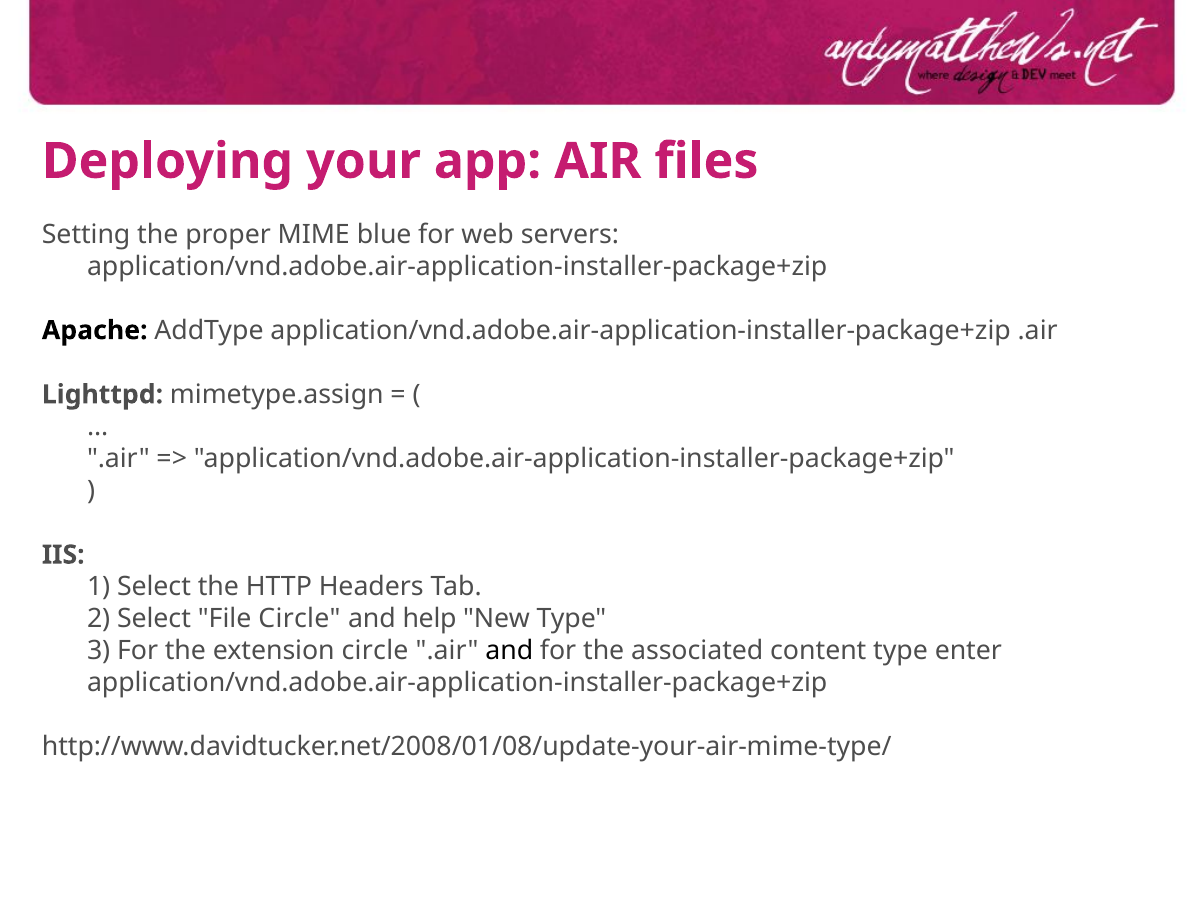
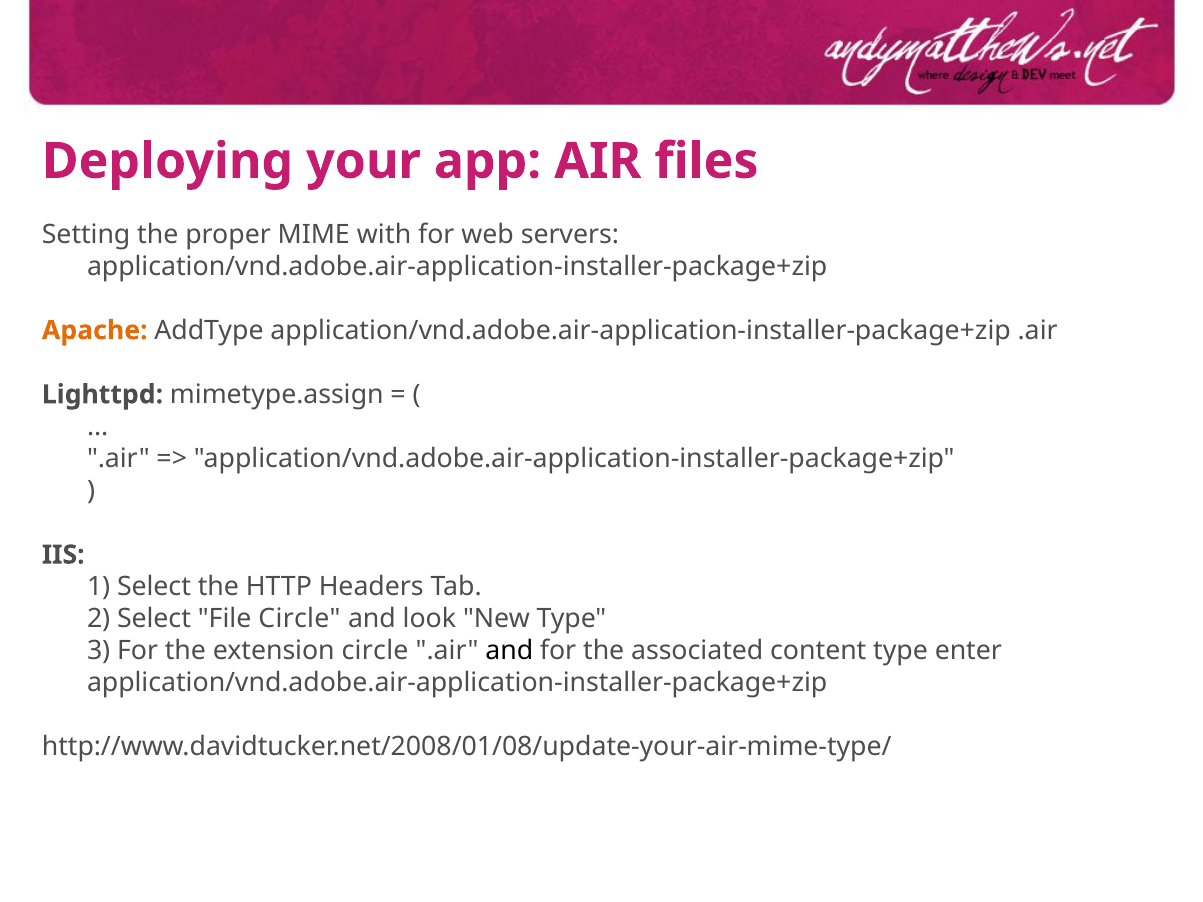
blue: blue -> with (384, 234)
Apache colour: black -> orange (95, 330)
help: help -> look (429, 619)
